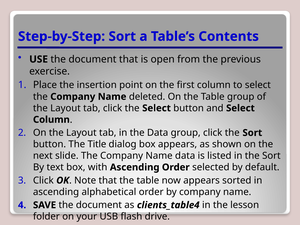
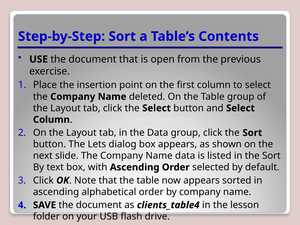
Title: Title -> Lets (97, 144)
